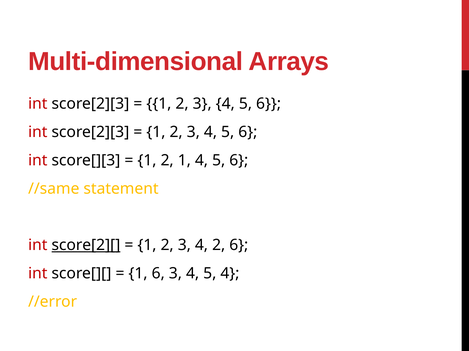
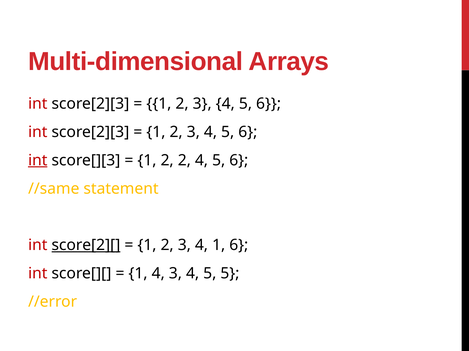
int underline: none -> present (38, 161)
2 1: 1 -> 2 (184, 161)
4 2: 2 -> 1 (219, 246)
1 6: 6 -> 4 (158, 274)
5 4: 4 -> 5 (230, 274)
